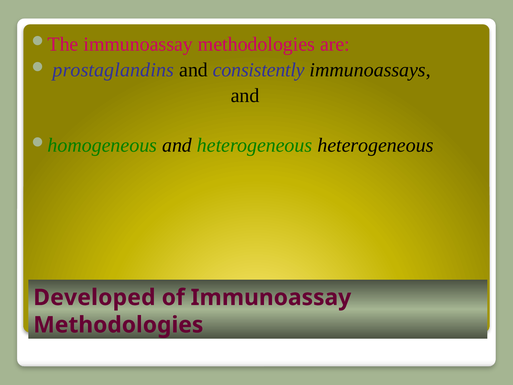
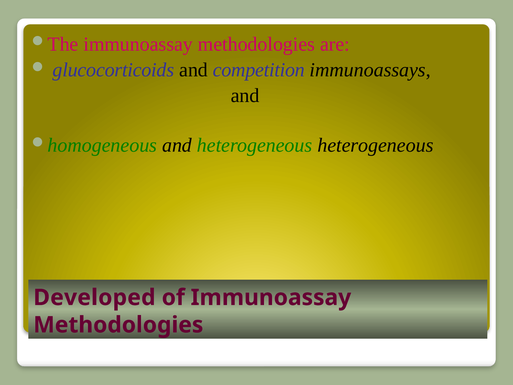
prostaglandins: prostaglandins -> glucocorticoids (113, 70)
consistently: consistently -> competition (259, 70)
